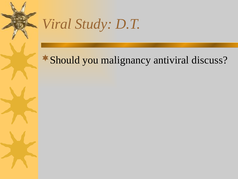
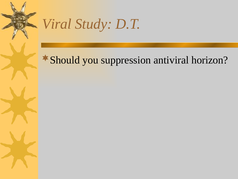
malignancy: malignancy -> suppression (126, 60)
discuss: discuss -> horizon (210, 60)
